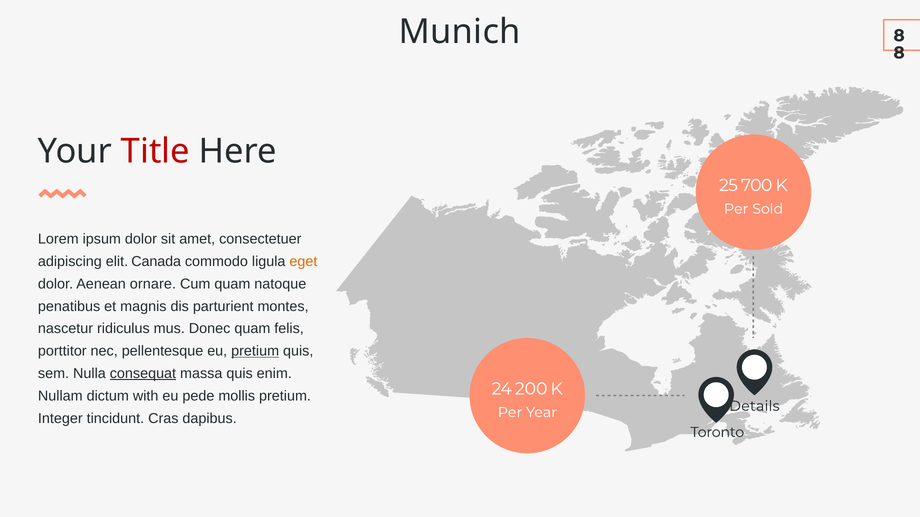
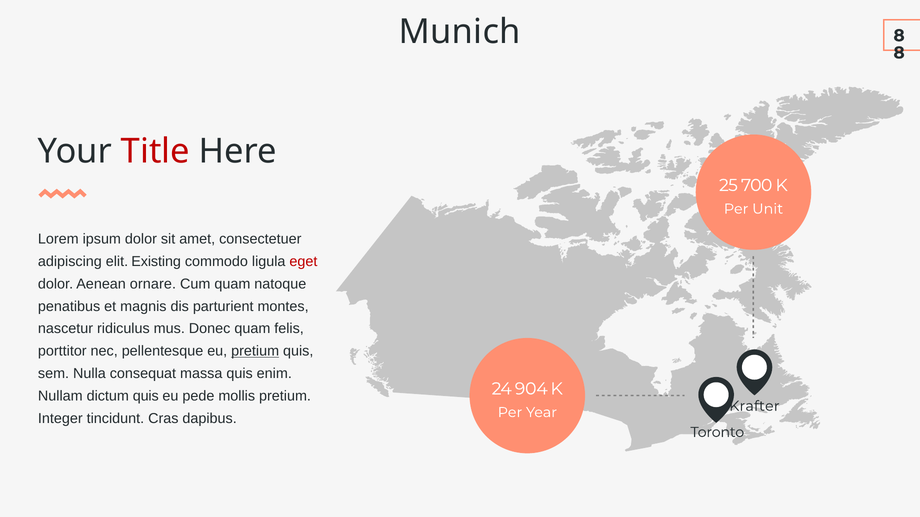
Sold: Sold -> Unit (768, 209)
Canada: Canada -> Existing (156, 262)
eget colour: orange -> red (303, 262)
consequat underline: present -> none (143, 374)
200: 200 -> 904 (531, 389)
dictum with: with -> quis (146, 396)
Details: Details -> Krafter (754, 406)
